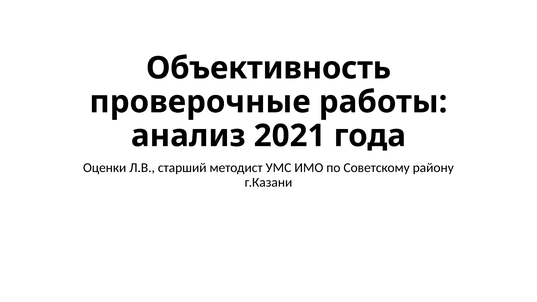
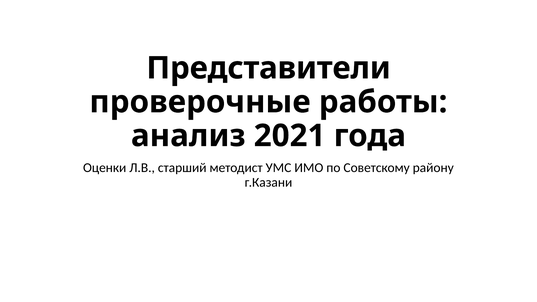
Объективность: Объективность -> Представители (269, 68)
